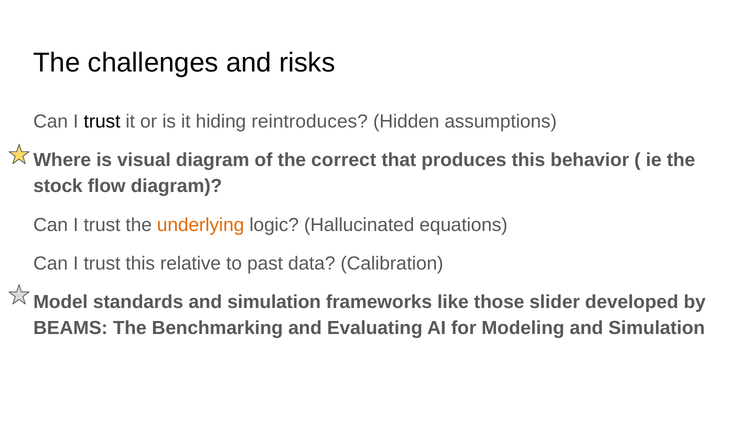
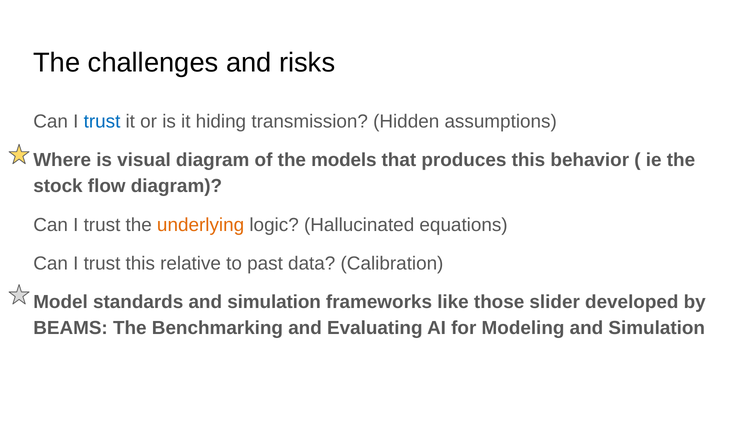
trust colour: black -> blue (102, 122)
reintroduces: reintroduces -> transmission (310, 122)
correct: correct -> models (344, 160)
